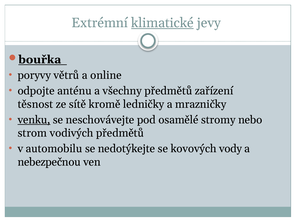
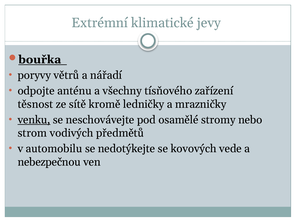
klimatické underline: present -> none (162, 23)
online: online -> nářadí (106, 75)
všechny předmětů: předmětů -> tísňového (168, 91)
vody: vody -> vede (230, 149)
